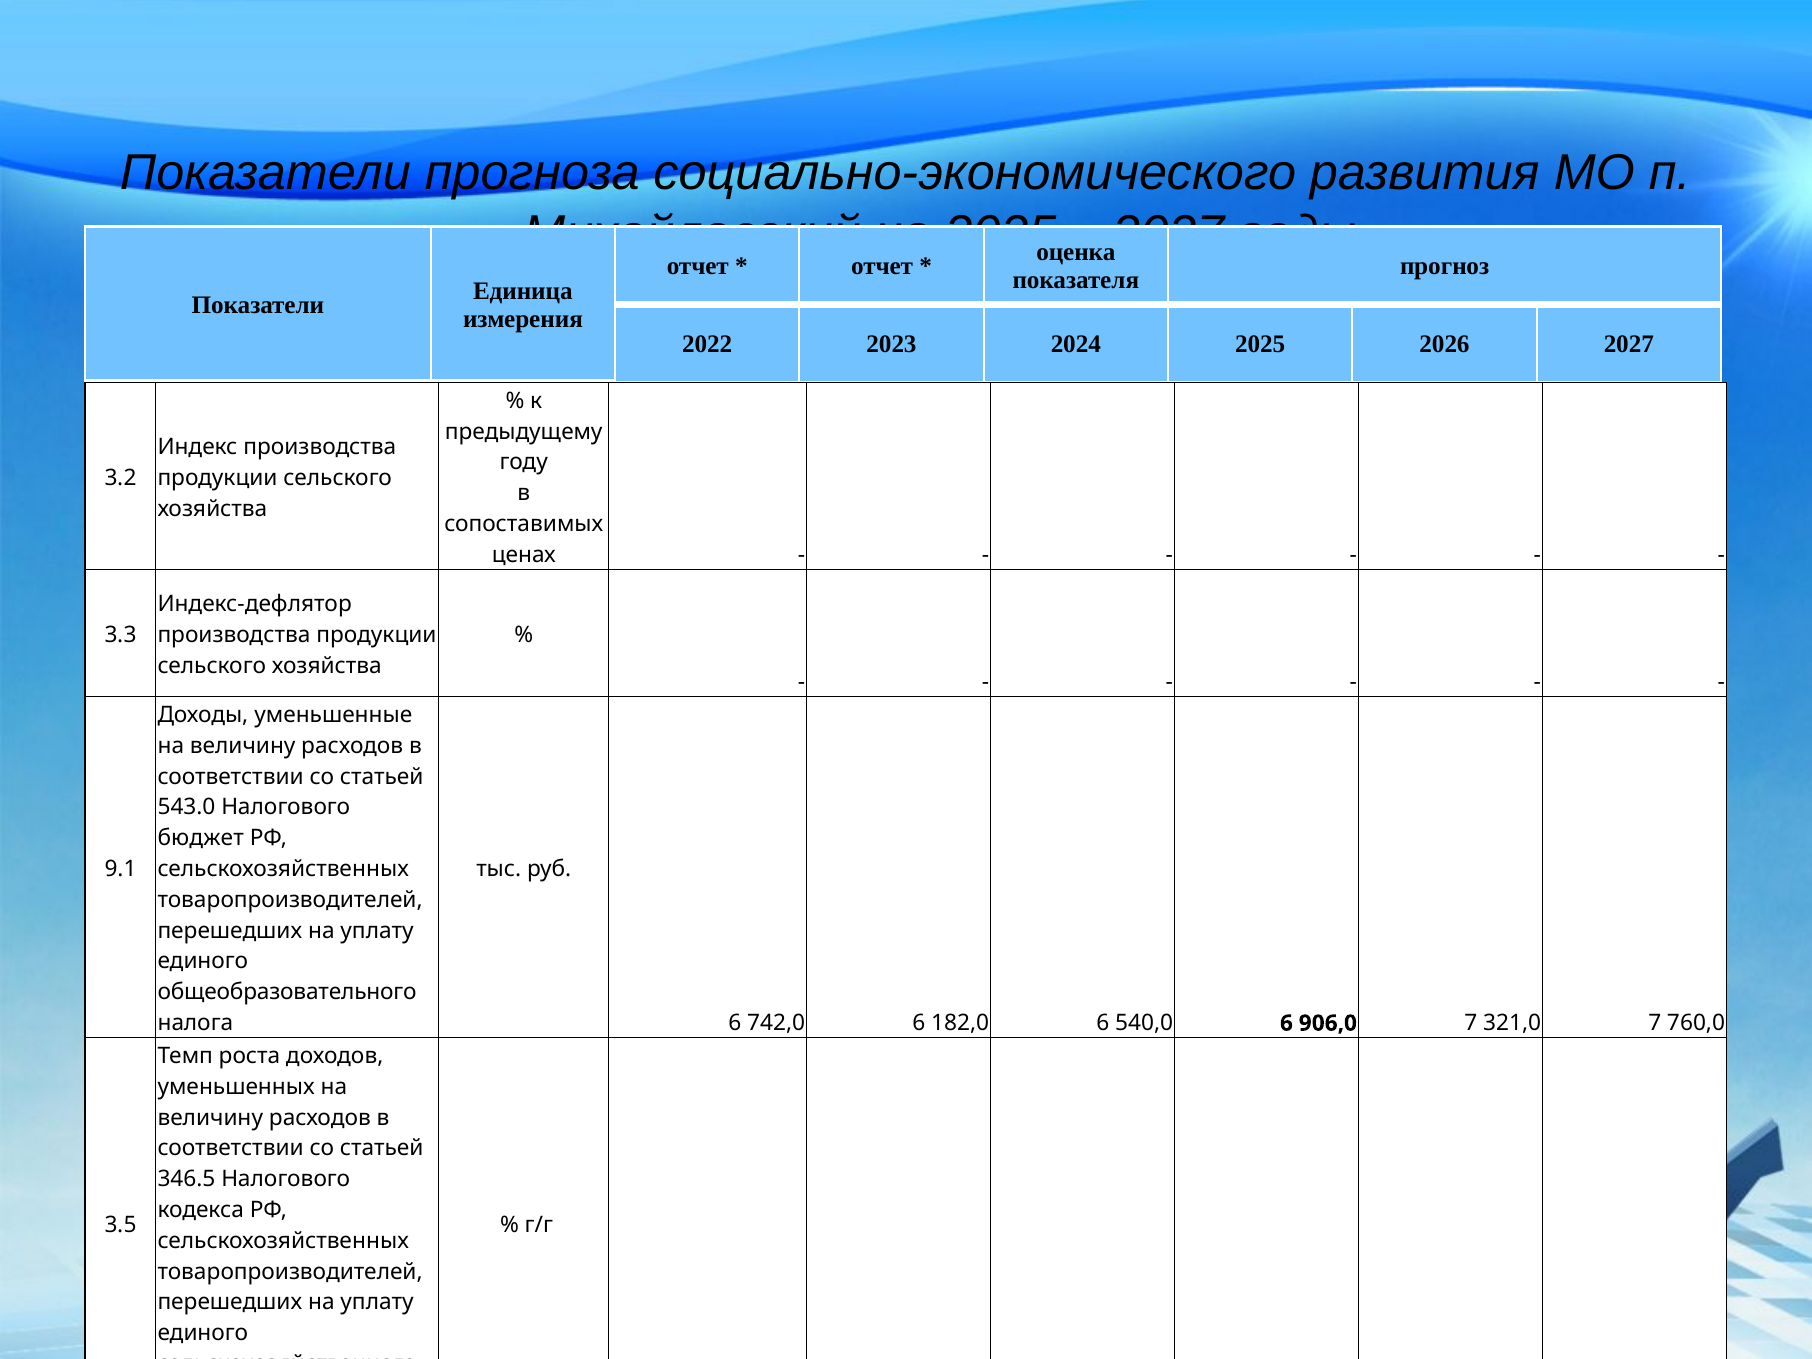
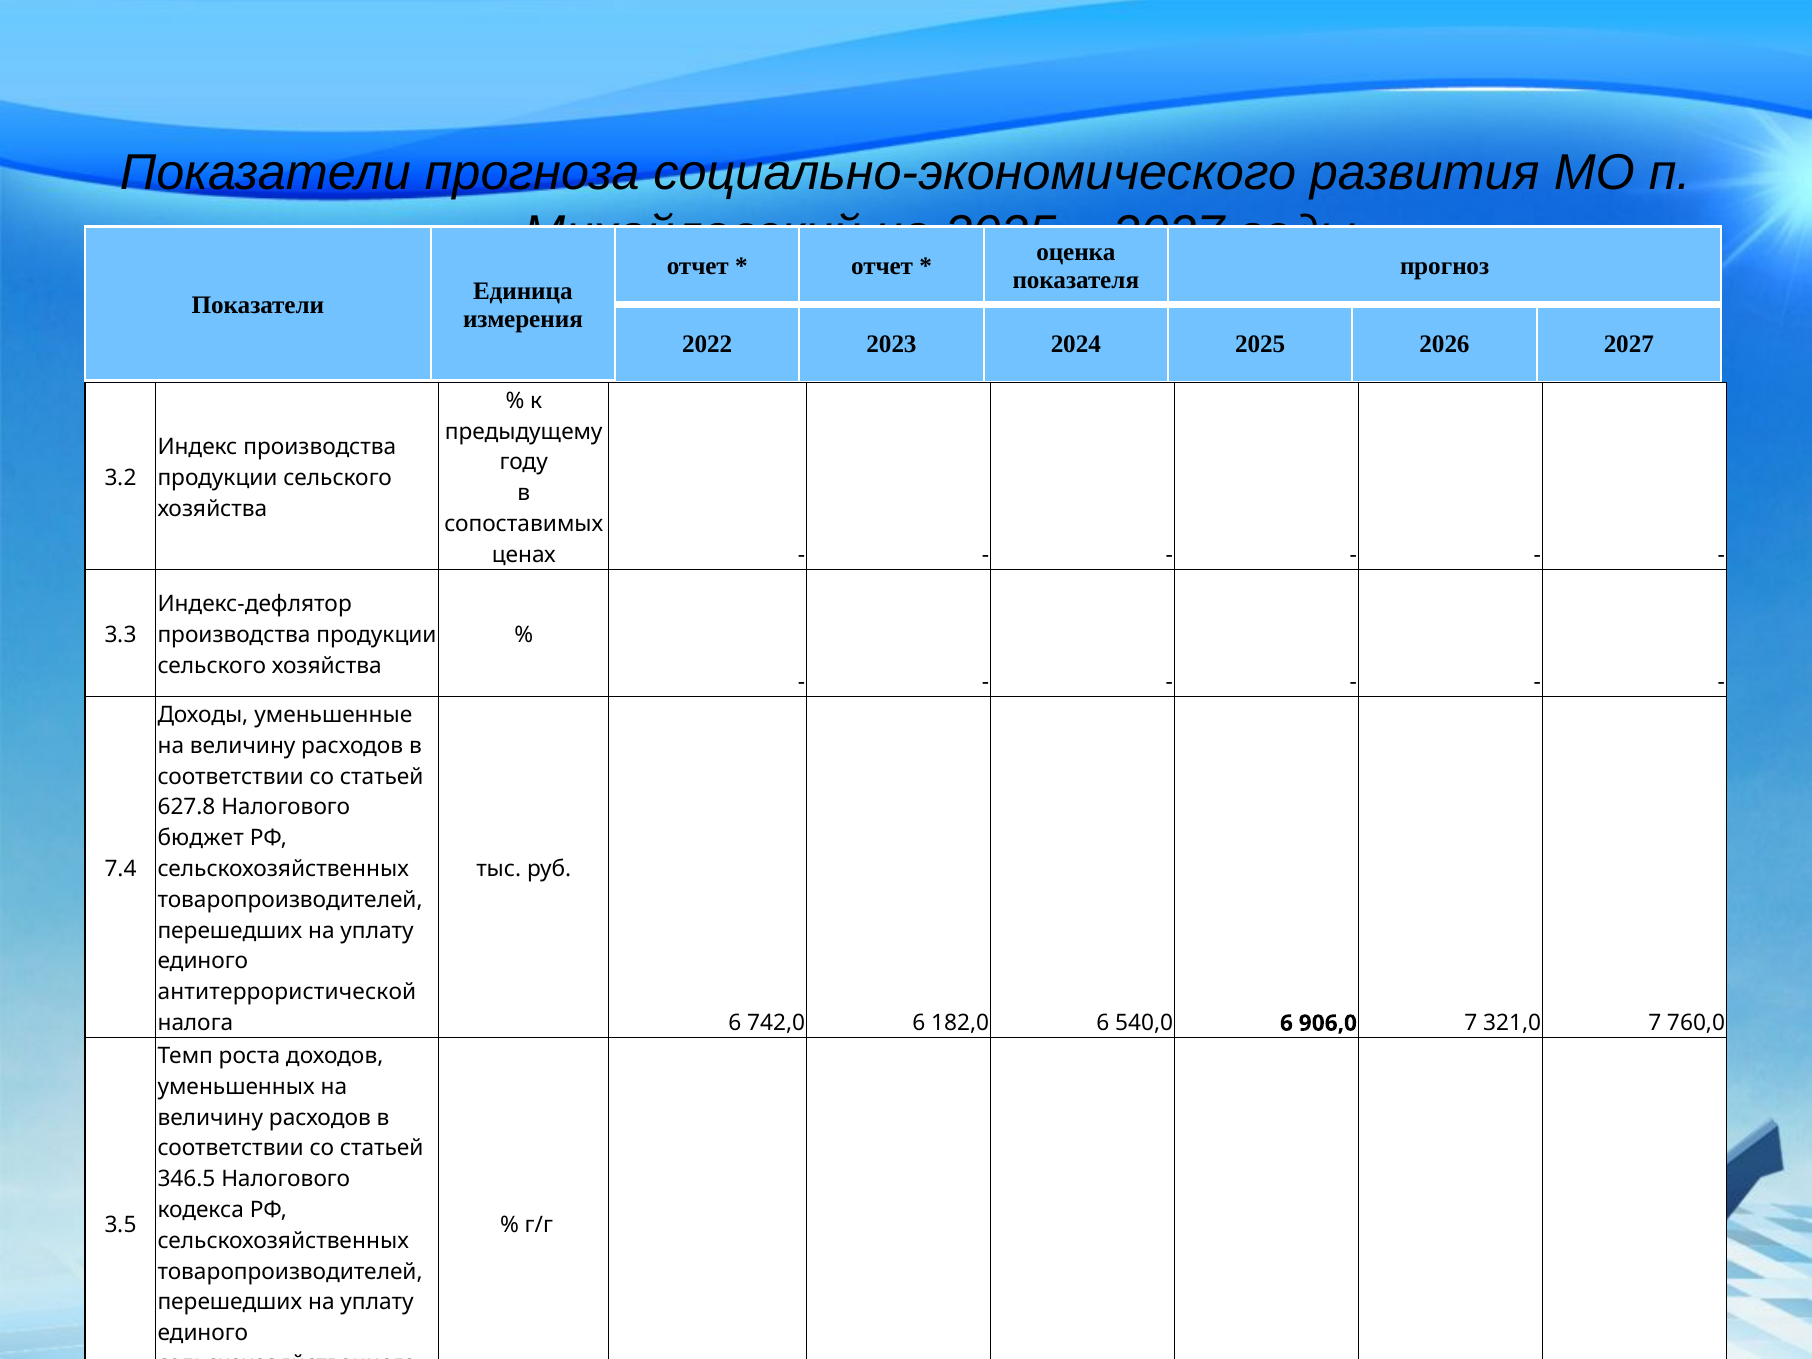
543.0: 543.0 -> 627.8 (186, 807)
9.1: 9.1 -> 7.4 (121, 869)
общеобразовательного: общеобразовательного -> антитеррористической (287, 992)
